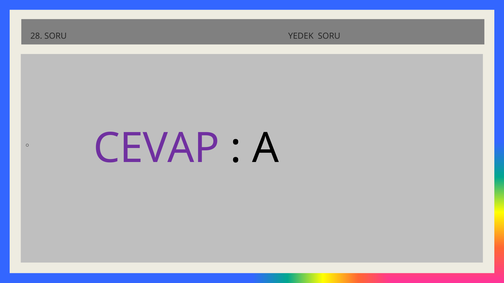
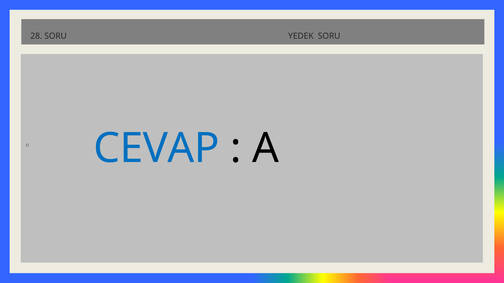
CEVAP colour: purple -> blue (156, 148)
